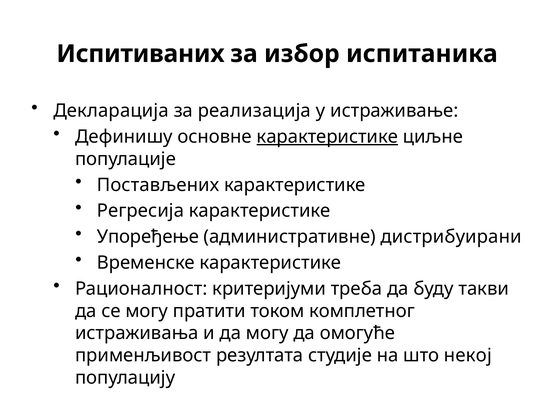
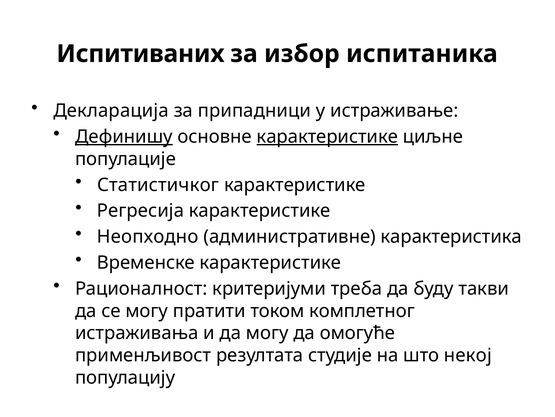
реализација: реализација -> припадници (254, 111)
Дефинишу underline: none -> present (124, 136)
Постављених: Постављених -> Статистичког (158, 185)
Упоређење: Упоређење -> Неопходно (148, 236)
дистрибуирани: дистрибуирани -> карактеристика (451, 236)
